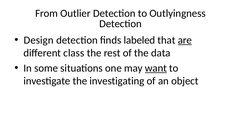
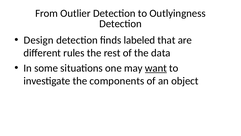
are underline: present -> none (185, 40)
class: class -> rules (74, 53)
investigating: investigating -> components (117, 81)
